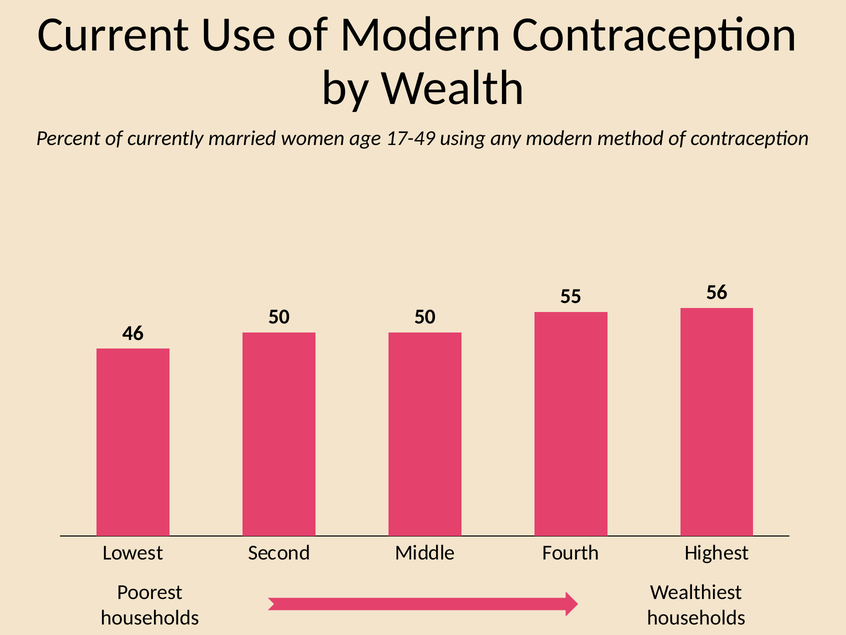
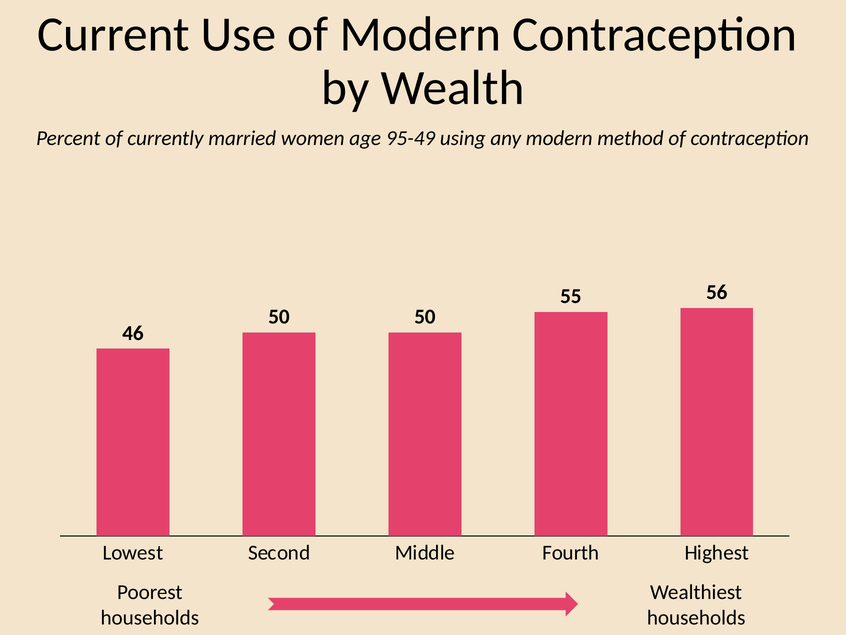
17-49: 17-49 -> 95-49 (411, 138)
